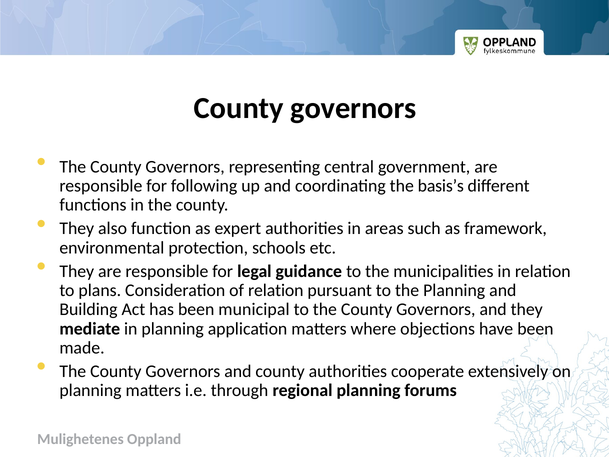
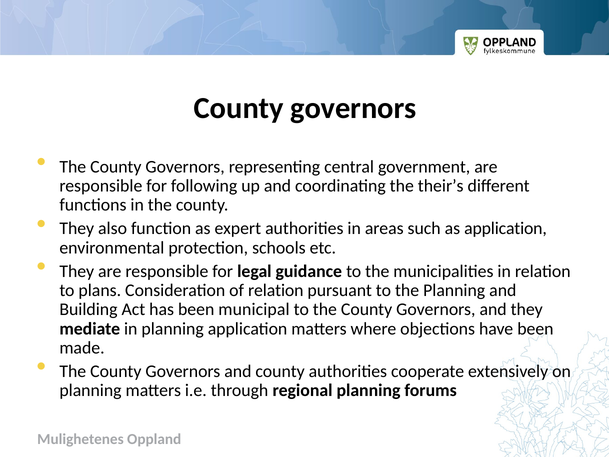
basis’s: basis’s -> their’s (441, 186)
as framework: framework -> application (506, 228)
